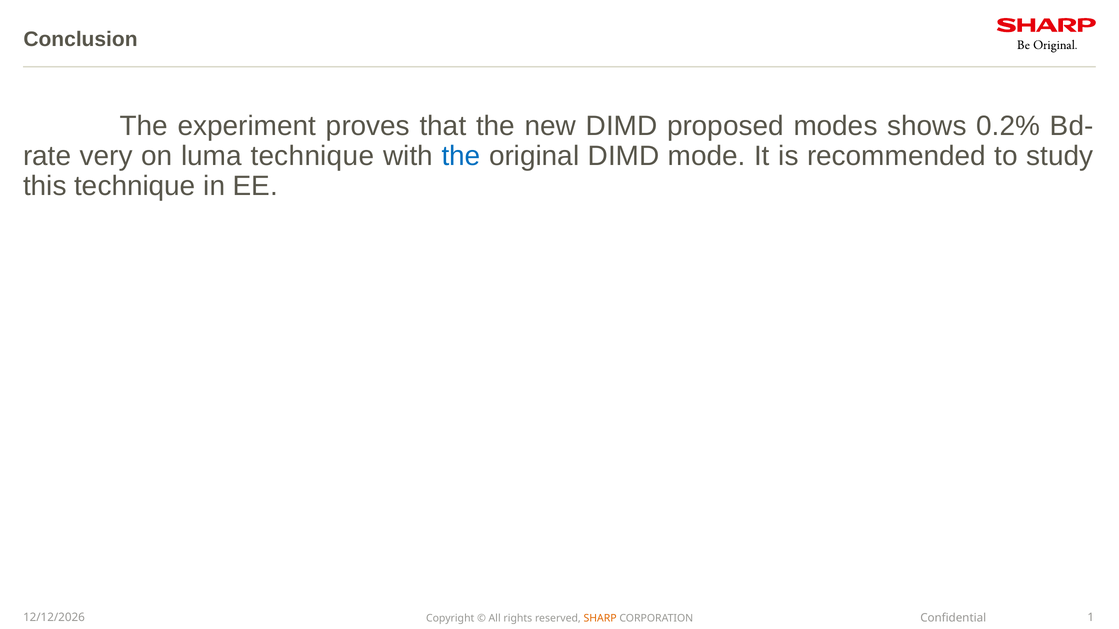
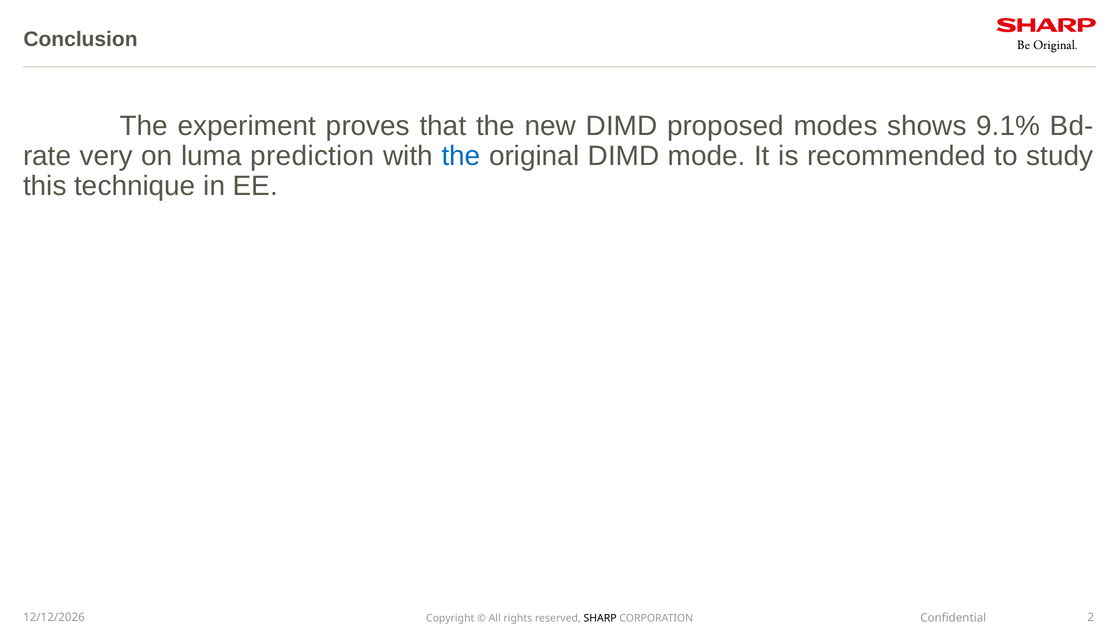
0.2%: 0.2% -> 9.1% (1008, 126)
luma technique: technique -> prediction (312, 156)
SHARP colour: orange -> black (600, 619)
1: 1 -> 2 (1091, 618)
